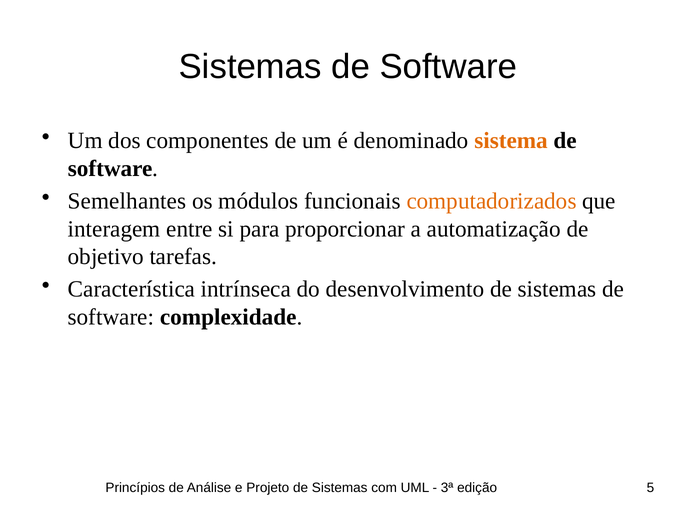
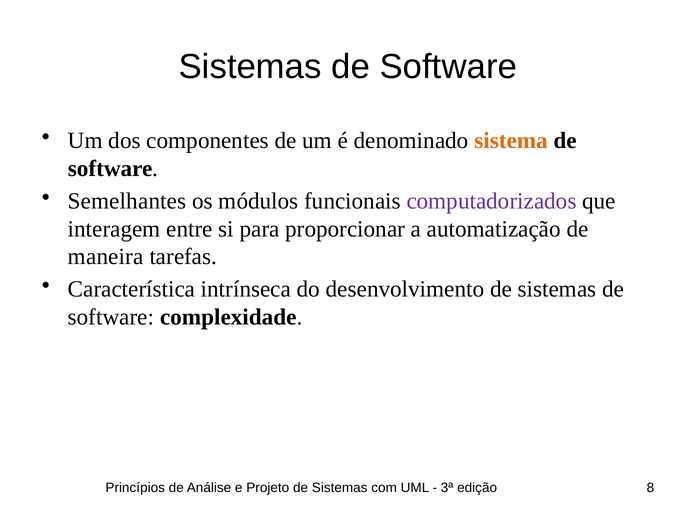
computadorizados colour: orange -> purple (492, 201)
objetivo: objetivo -> maneira (106, 257)
5: 5 -> 8 (650, 488)
